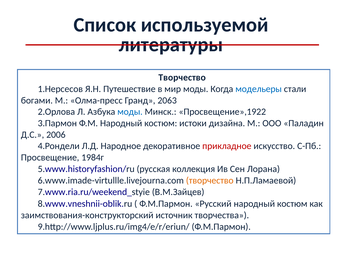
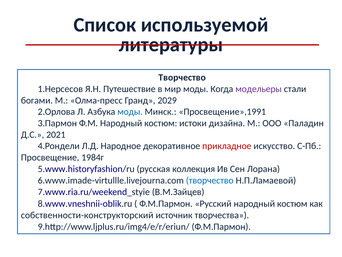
модельеры colour: blue -> purple (259, 89)
2063: 2063 -> 2029 (167, 100)
Просвещение»,1922: Просвещение»,1922 -> Просвещение»,1991 (222, 112)
2006: 2006 -> 2021 (56, 134)
творчество colour: orange -> blue (210, 180)
заимствования-конструкторский: заимствования-конструкторский -> собственности-конструкторский (87, 215)
